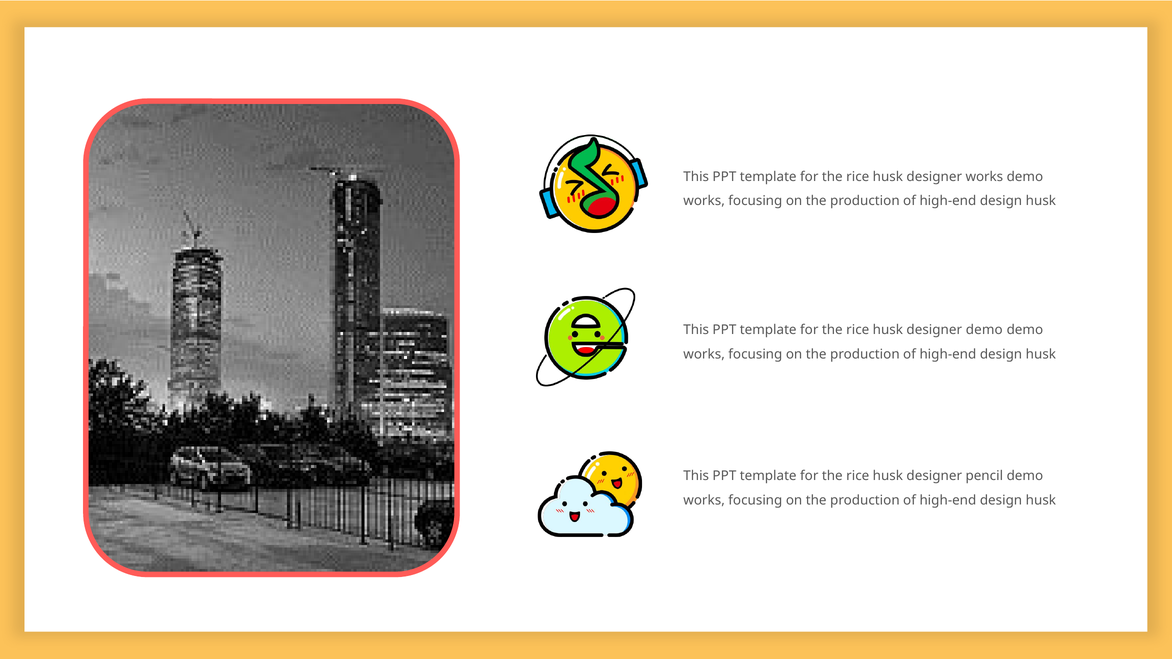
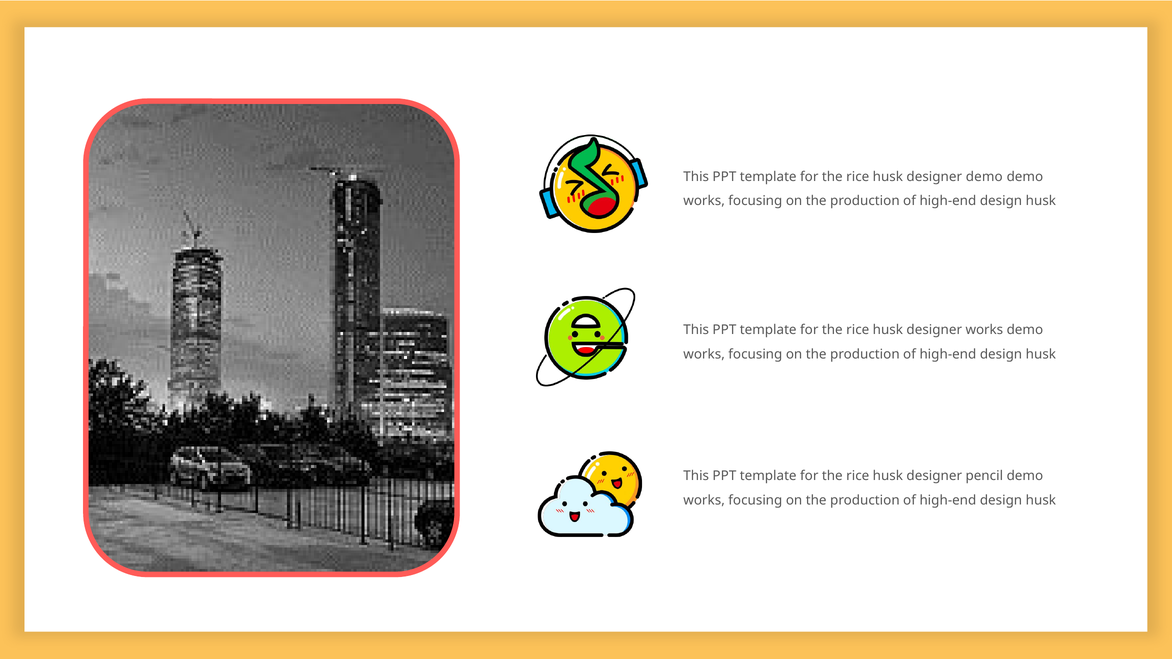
designer works: works -> demo (984, 177)
designer demo: demo -> works (984, 330)
